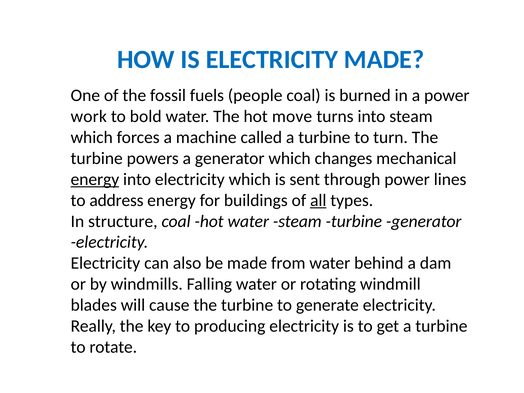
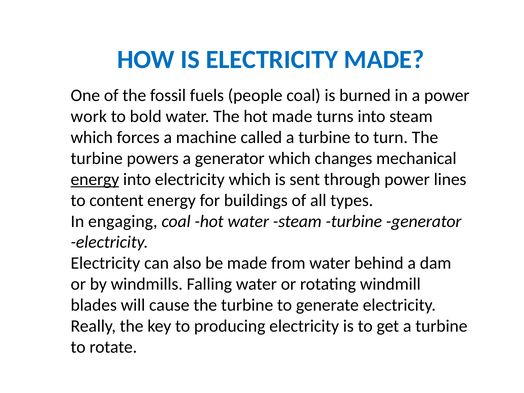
hot move: move -> made (292, 116)
address: address -> content (116, 200)
all underline: present -> none (318, 200)
structure: structure -> engaging (123, 221)
